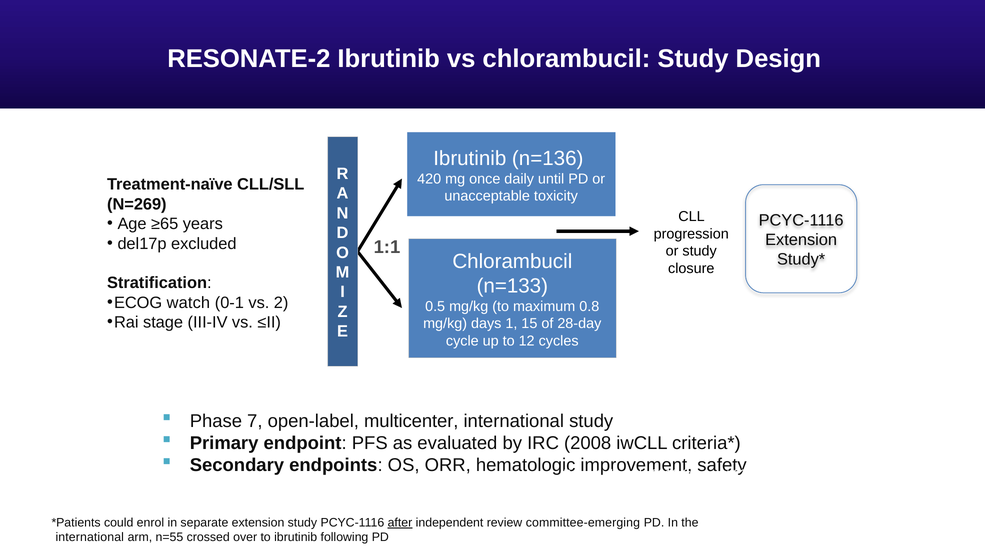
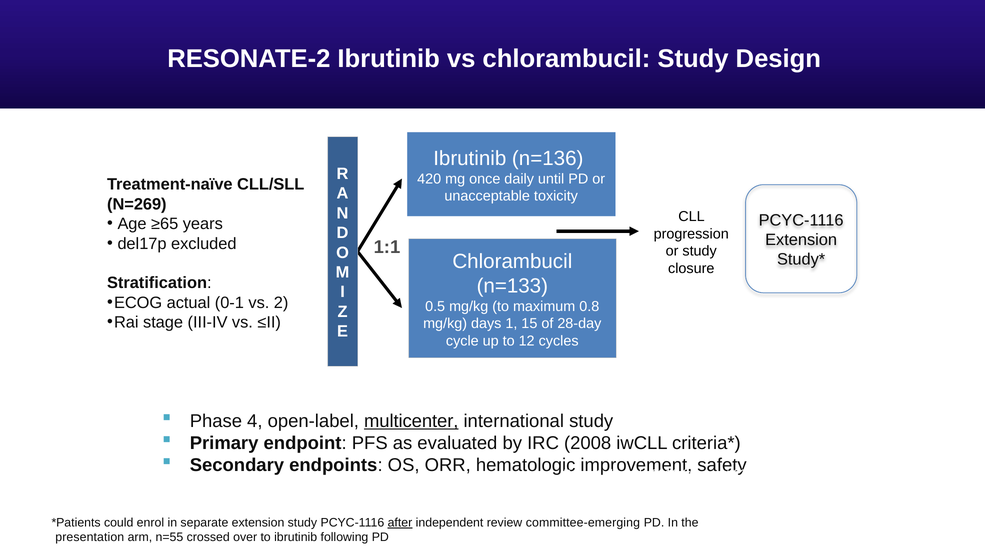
watch: watch -> actual (188, 303)
7: 7 -> 4 (255, 421)
multicenter underline: none -> present (411, 421)
international: international -> presentation (90, 537)
